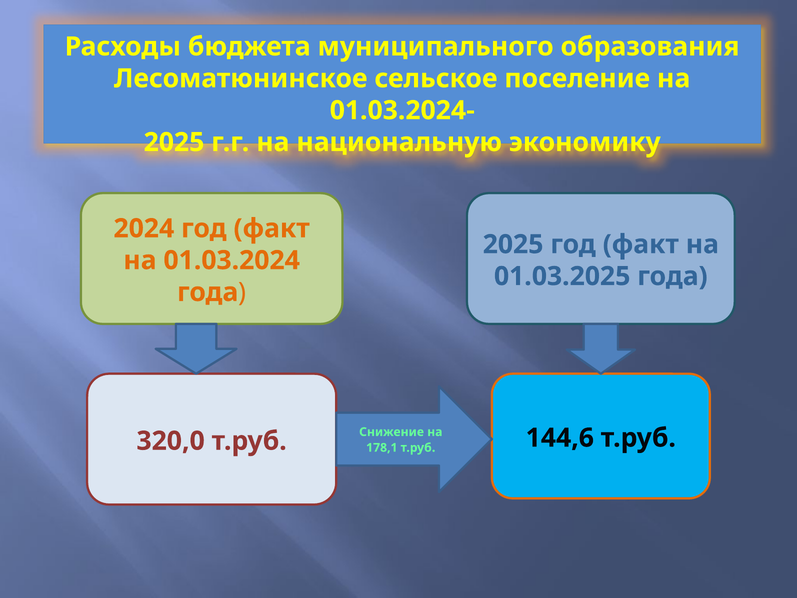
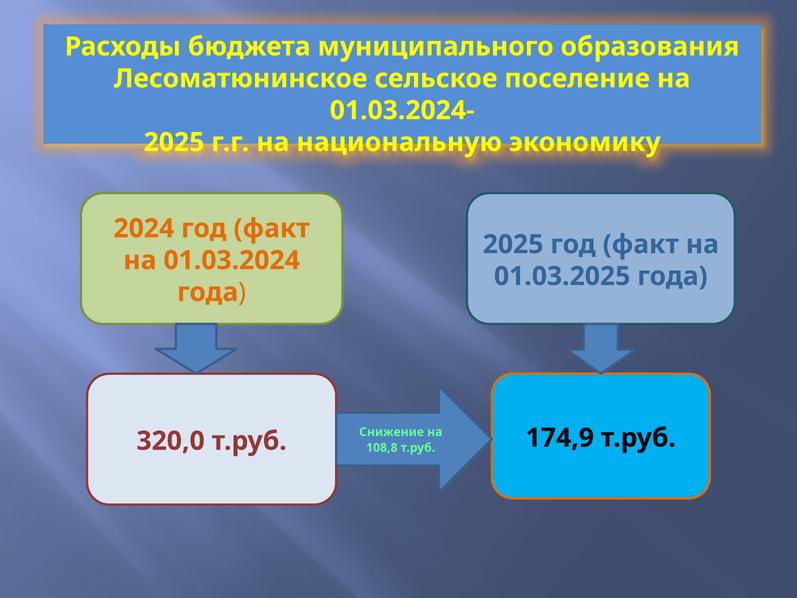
144,6: 144,6 -> 174,9 (560, 438)
178,1: 178,1 -> 108,8 (382, 448)
